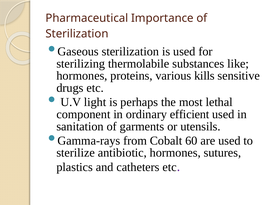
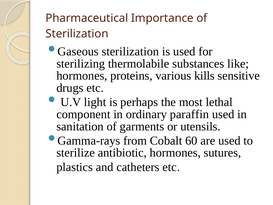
efficient: efficient -> paraffin (189, 114)
